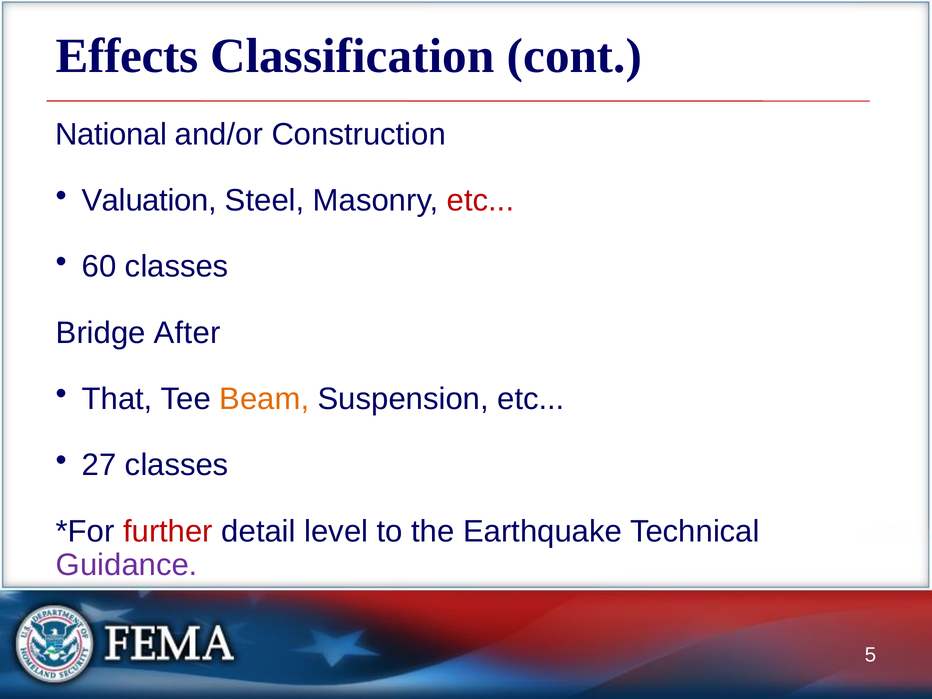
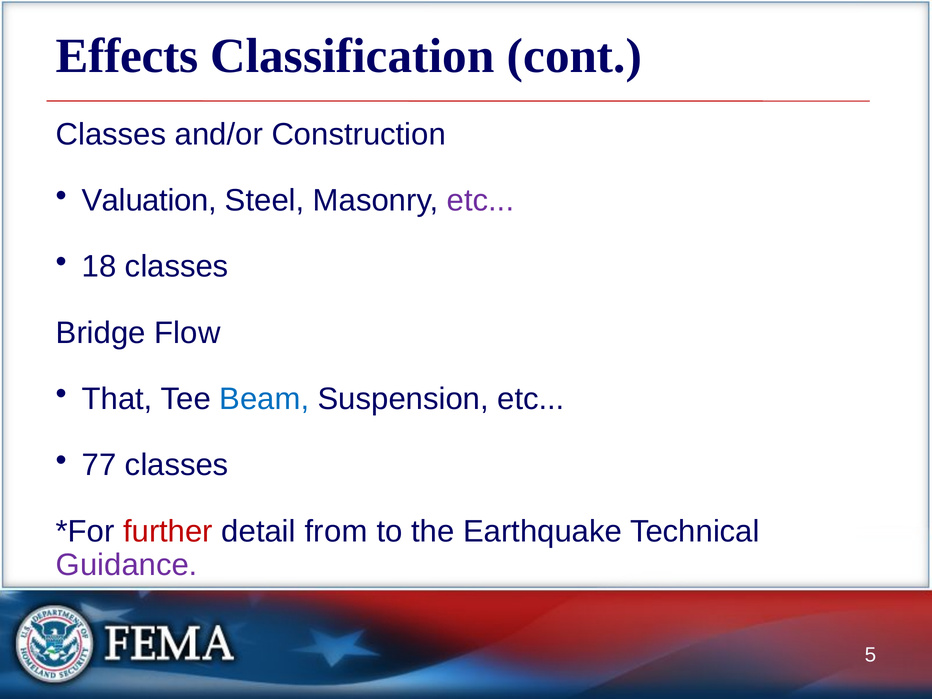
National: National -> Classes (111, 134)
etc colour: red -> purple (481, 201)
60: 60 -> 18 (99, 267)
After: After -> Flow (187, 333)
Beam colour: orange -> blue (264, 399)
27: 27 -> 77 (99, 465)
level: level -> from (336, 531)
